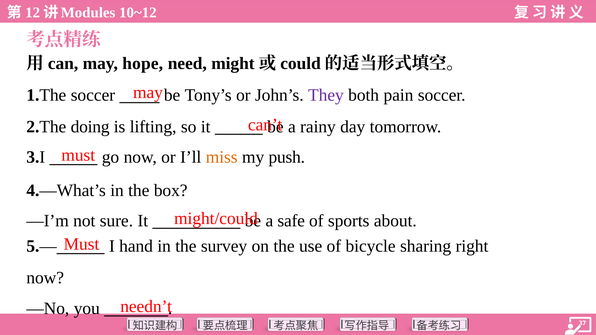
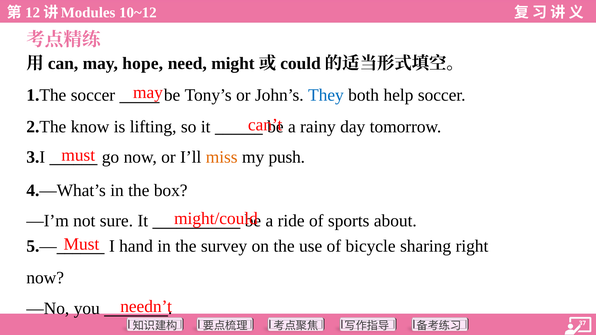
They colour: purple -> blue (326, 95)
pain: pain -> help (398, 95)
doing: doing -> know (90, 127)
safe: safe -> ride (291, 221)
